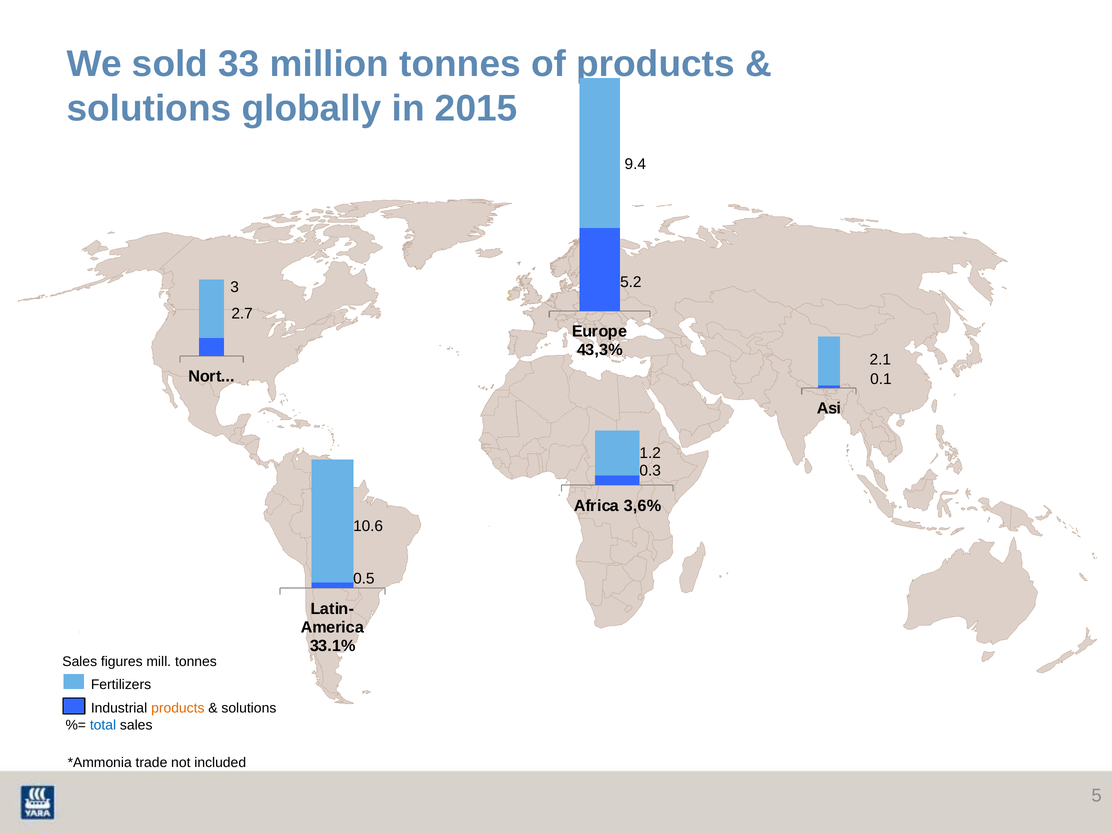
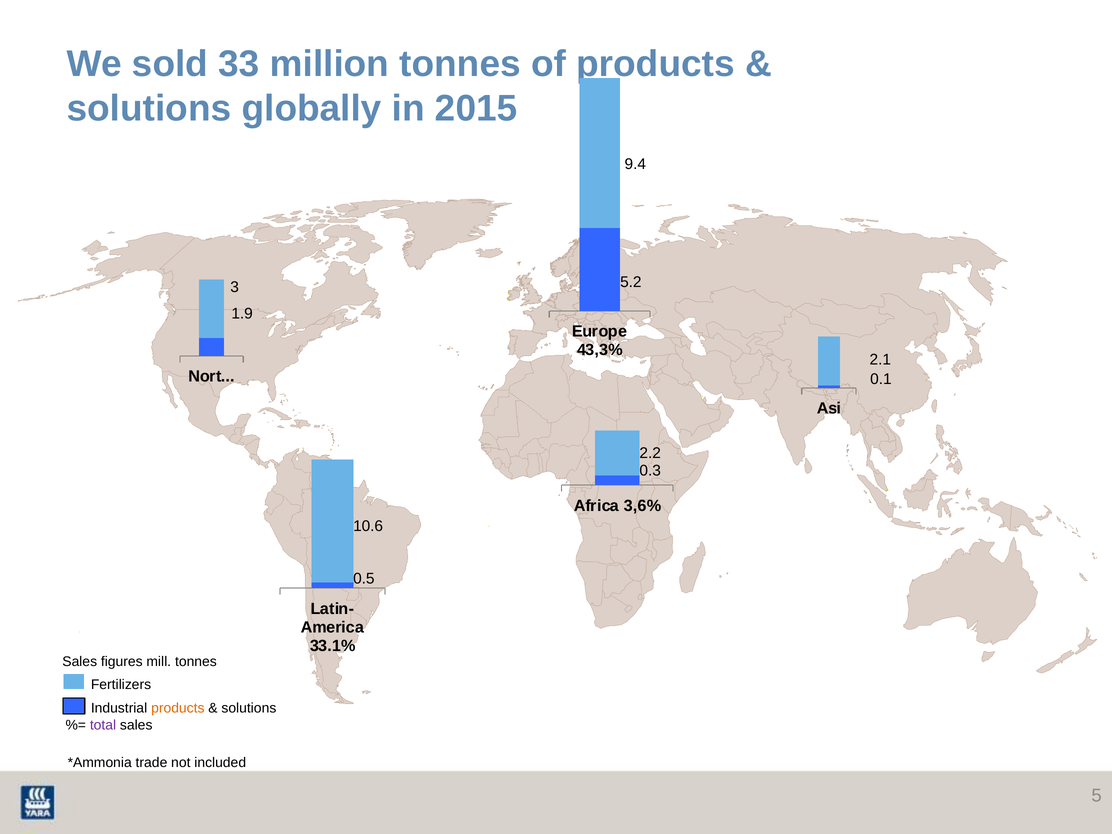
2.7: 2.7 -> 1.9 (242, 313)
1.2: 1.2 -> 2.2 (650, 453)
total colour: blue -> purple (103, 725)
